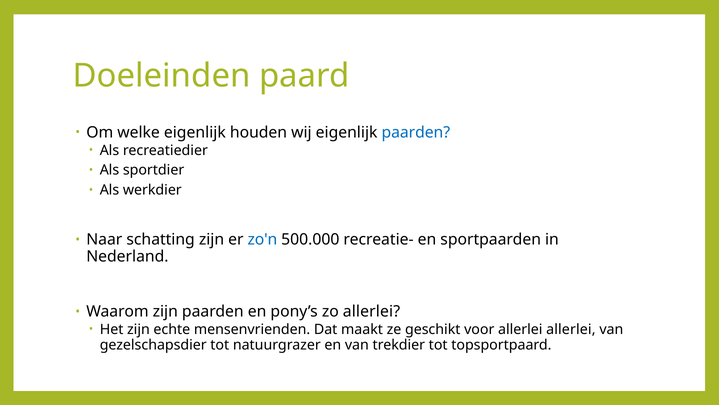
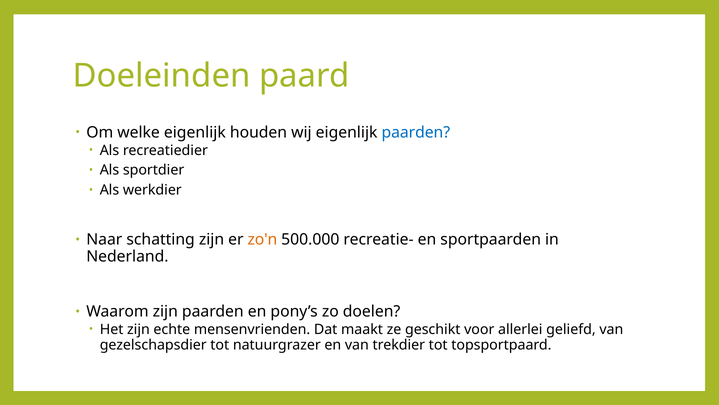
zo'n colour: blue -> orange (262, 239)
zo allerlei: allerlei -> doelen (372, 311)
allerlei allerlei: allerlei -> geliefd (571, 329)
